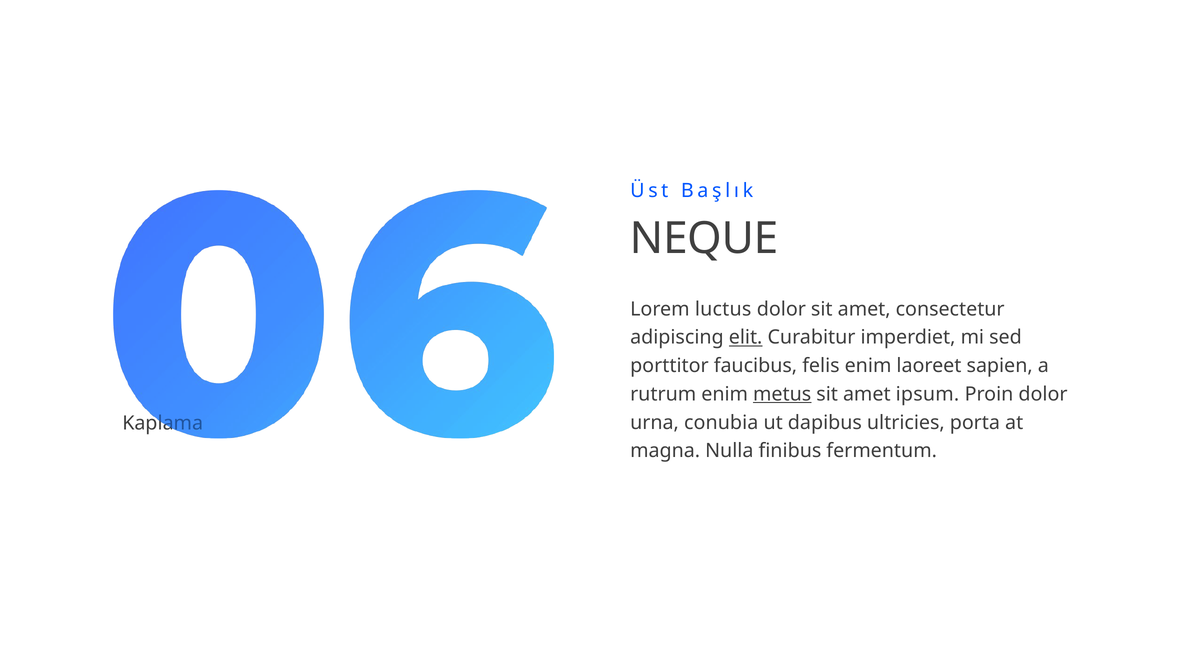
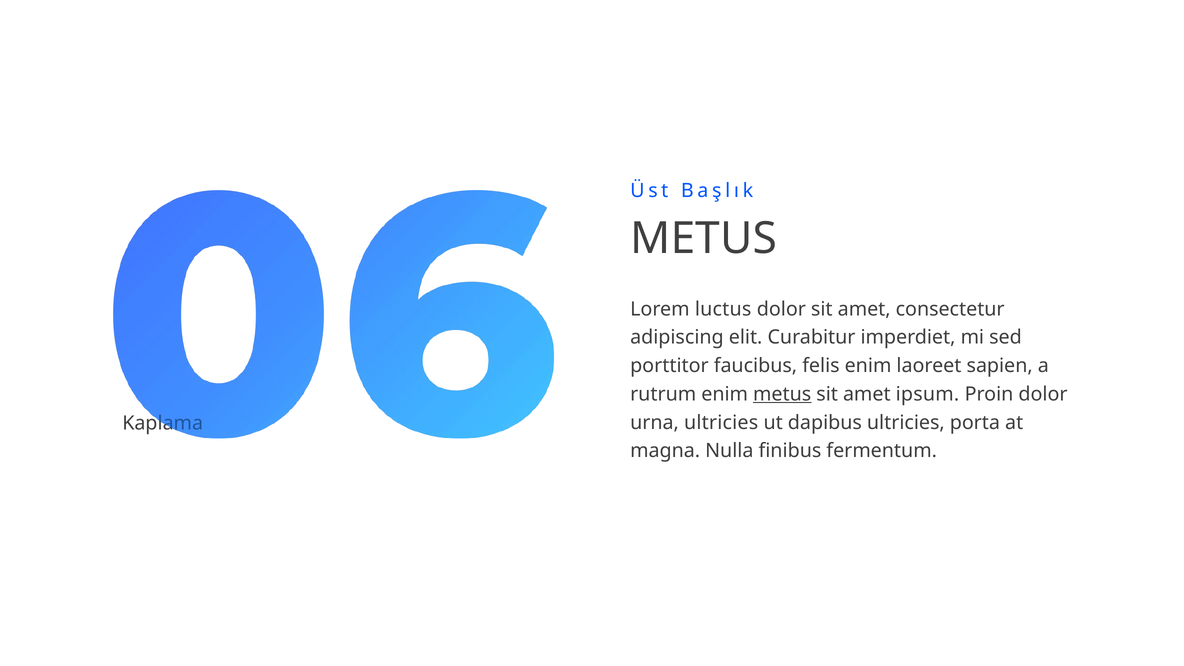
NEQUE: NEQUE -> METUS (704, 238)
elit underline: present -> none (746, 337)
urna conubia: conubia -> ultricies (721, 423)
